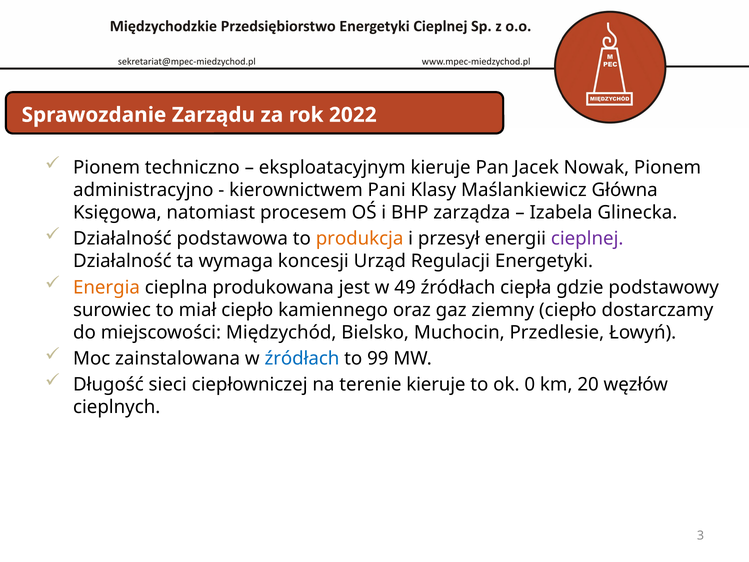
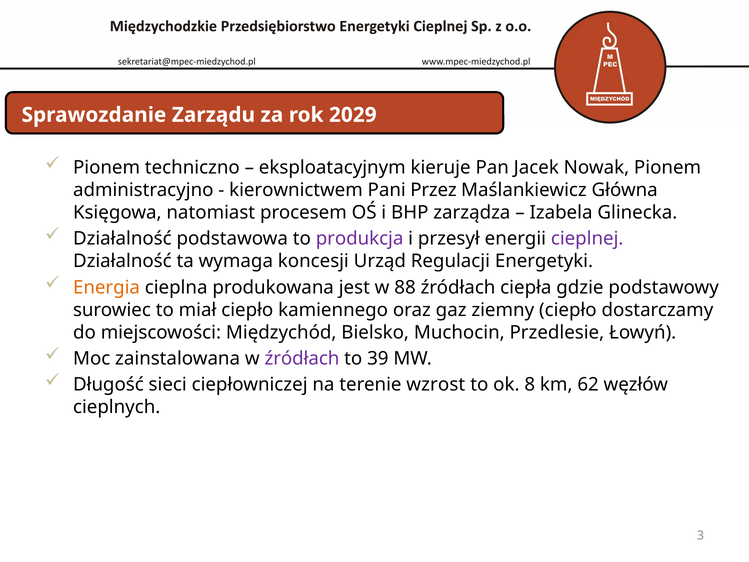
2022: 2022 -> 2029 (353, 115)
Klasy: Klasy -> Przez (434, 190)
produkcja colour: orange -> purple (360, 239)
49: 49 -> 88 (405, 287)
źródłach colour: blue -> purple (302, 358)
99: 99 -> 39 (378, 358)
terenie kieruje: kieruje -> wzrost (436, 385)
0: 0 -> 8 (530, 385)
20: 20 -> 62 (588, 385)
